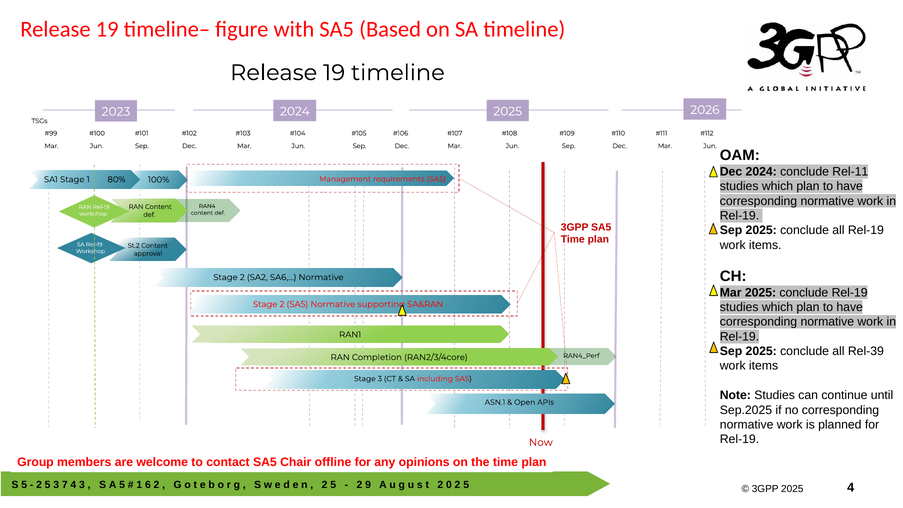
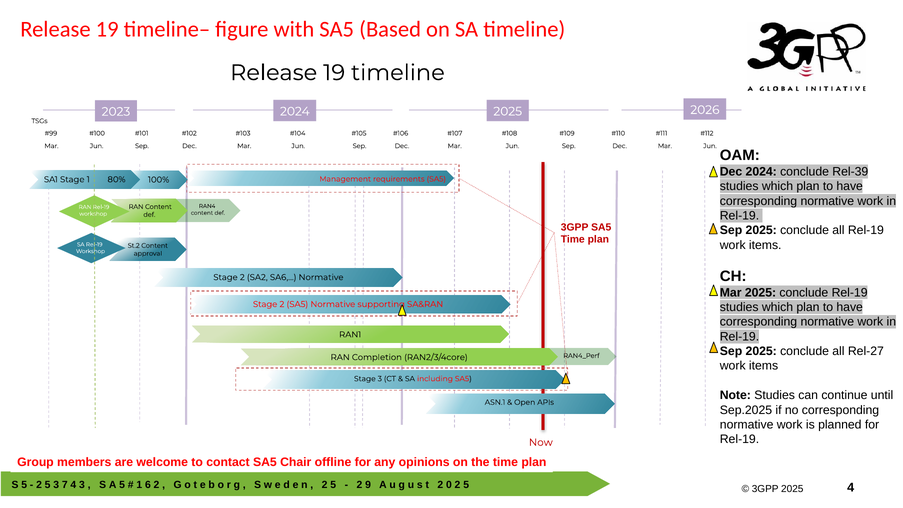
Rel-11: Rel-11 -> Rel-39 (850, 172)
Rel-39: Rel-39 -> Rel-27 (866, 351)
